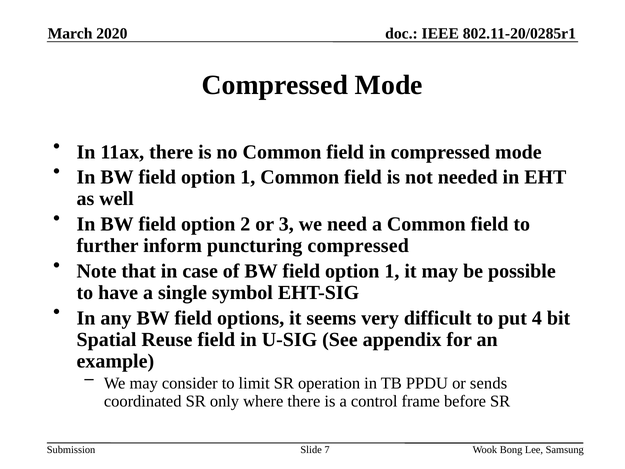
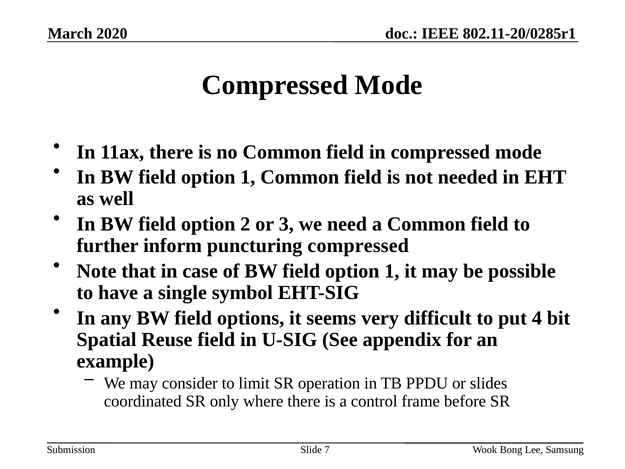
sends: sends -> slides (489, 383)
